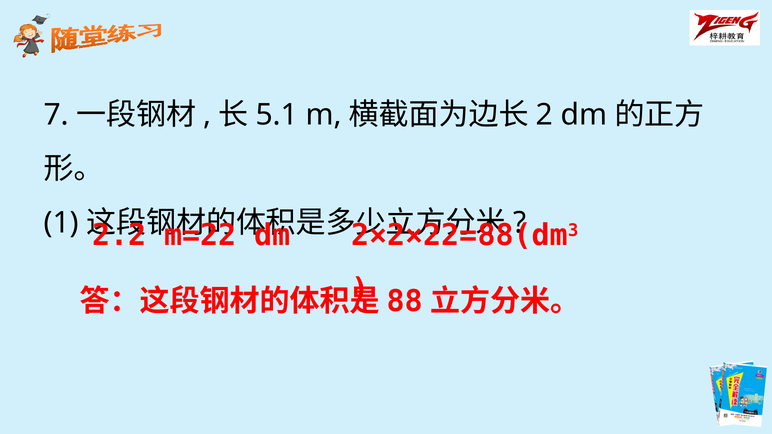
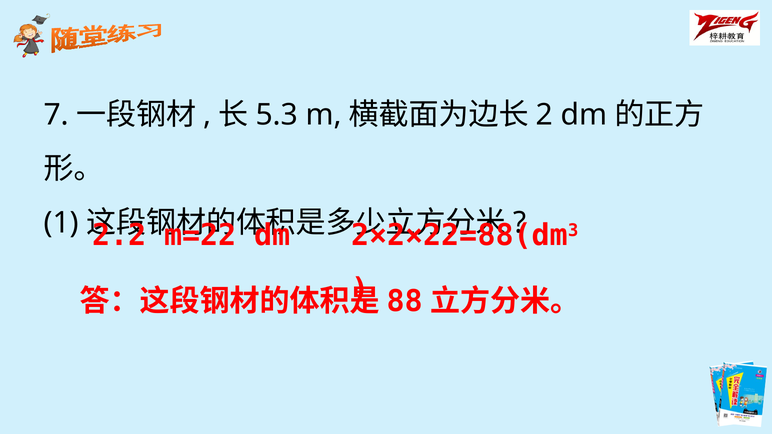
5.1: 5.1 -> 5.3 (277, 115)
